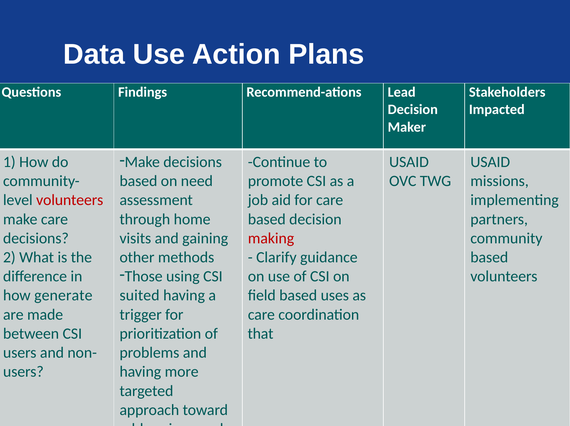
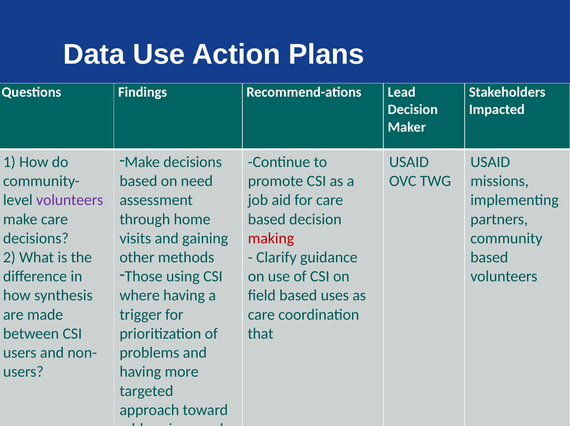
volunteers colour: red -> purple (70, 200)
generate: generate -> synthesis (63, 296)
suited: suited -> where (140, 296)
